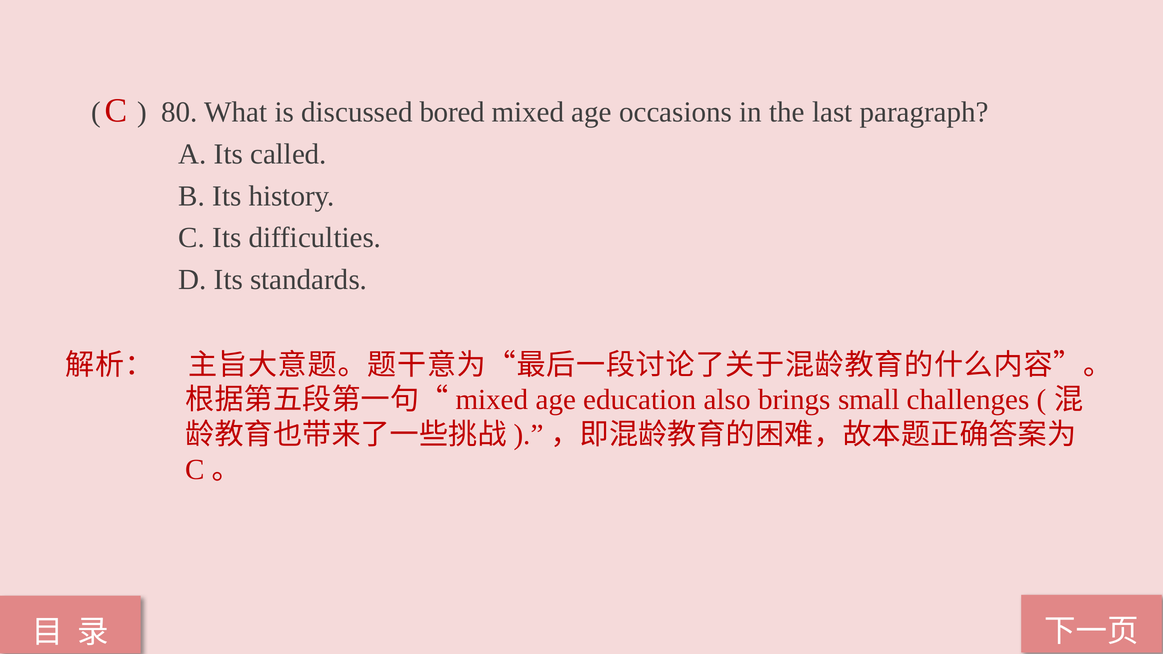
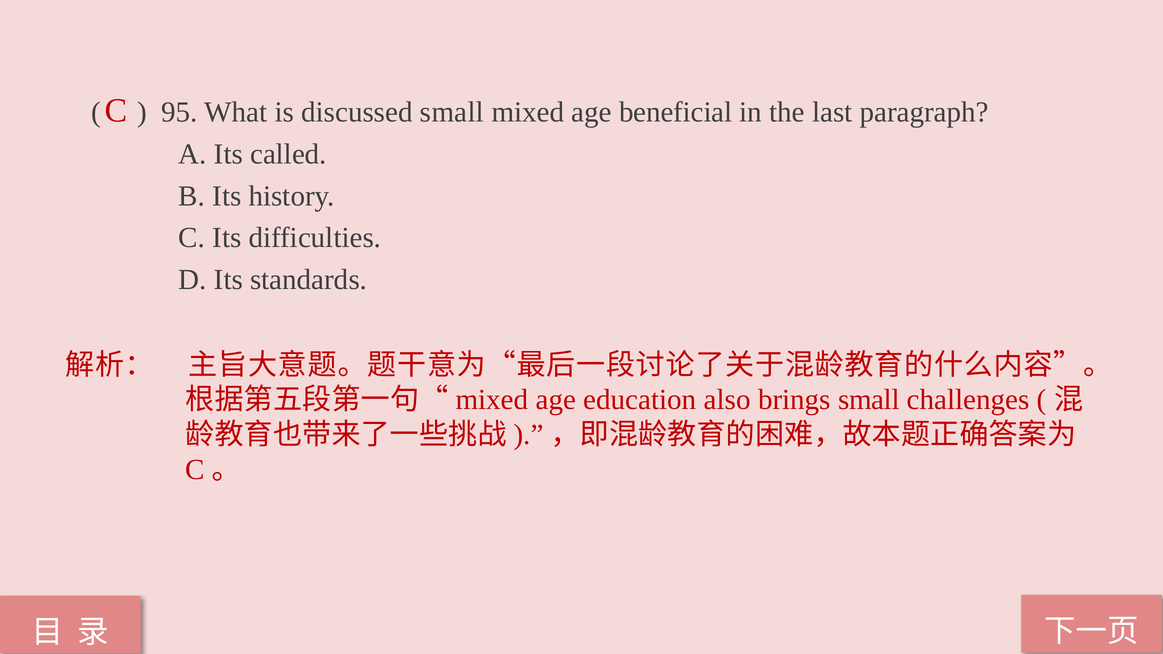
80: 80 -> 95 (180, 112)
discussed bored: bored -> small (452, 112)
occasions: occasions -> beneficial (676, 112)
